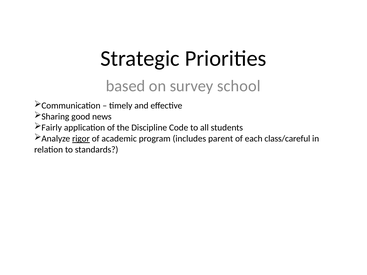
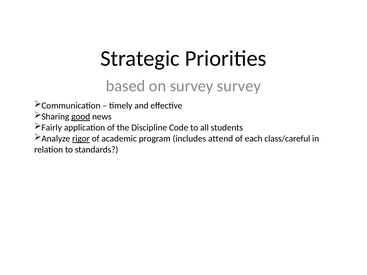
survey school: school -> survey (239, 86)
good underline: none -> present (81, 117)
parent: parent -> attend (221, 139)
